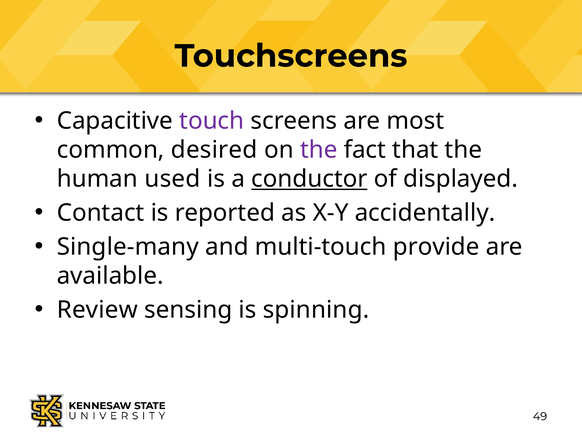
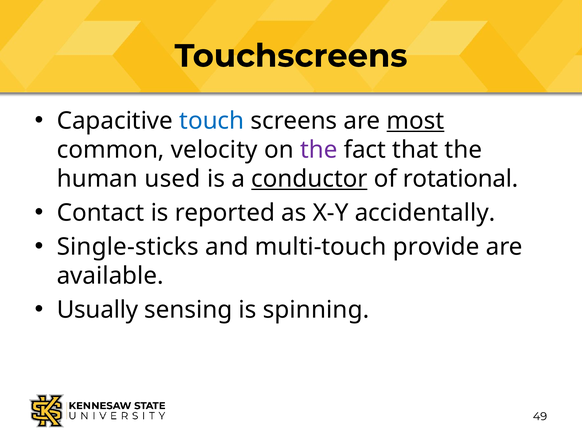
touch colour: purple -> blue (212, 121)
most underline: none -> present (415, 121)
desired: desired -> velocity (214, 150)
displayed: displayed -> rotational (461, 179)
Single-many: Single-many -> Single-sticks (128, 247)
Review: Review -> Usually (98, 310)
